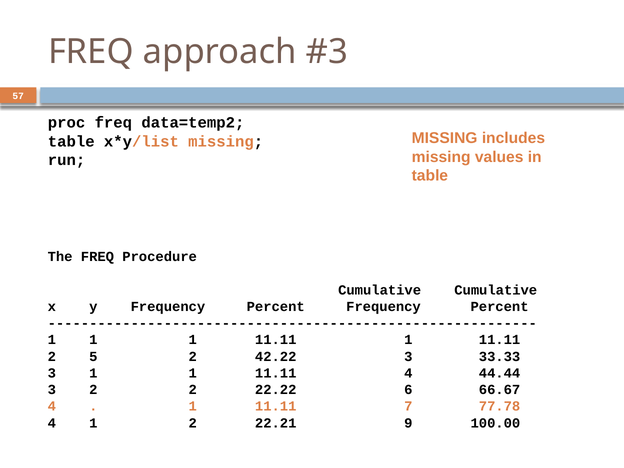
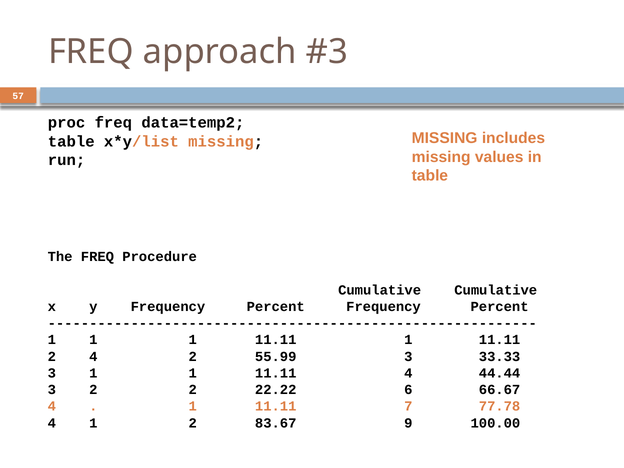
2 5: 5 -> 4 (93, 357)
42.22: 42.22 -> 55.99 (276, 357)
22.21: 22.21 -> 83.67 (276, 423)
